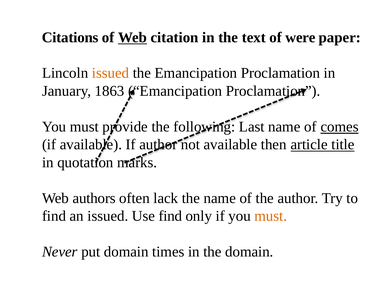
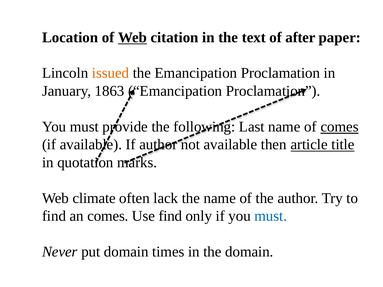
Citations: Citations -> Location (70, 37)
were: were -> after (300, 37)
authors: authors -> climate (94, 198)
an issued: issued -> comes (108, 216)
must colour: orange -> blue (271, 216)
